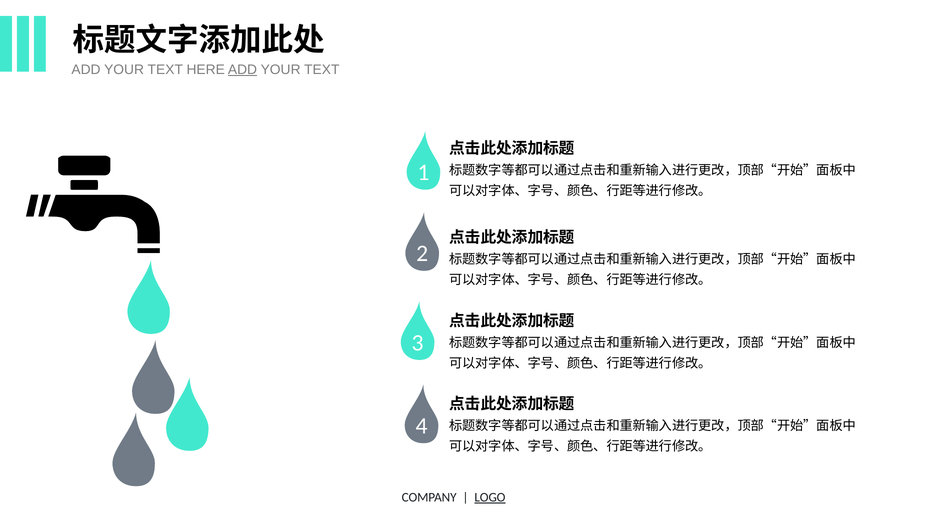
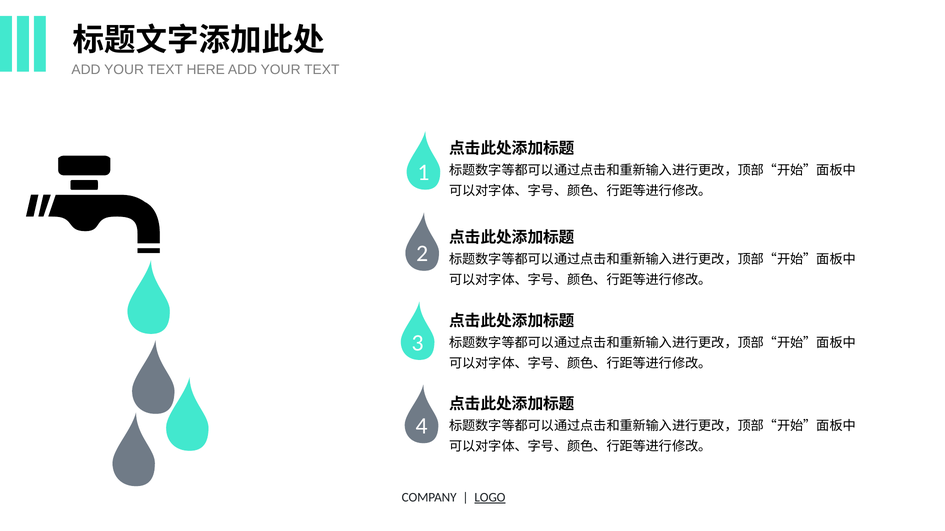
ADD underline: present -> none (242, 70)
